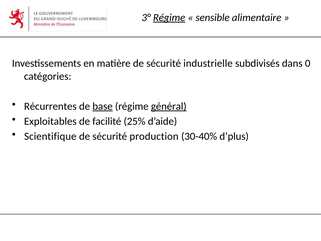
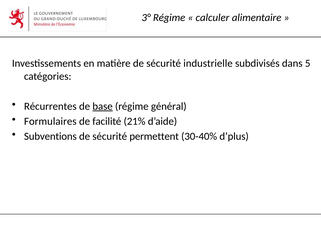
Régime underline: present -> none (169, 18)
sensible: sensible -> calculer (212, 18)
0: 0 -> 5 (308, 63)
général underline: present -> none (169, 106)
Exploitables: Exploitables -> Formulaires (50, 121)
25%: 25% -> 21% (135, 121)
Scientifique: Scientifique -> Subventions (50, 136)
production: production -> permettent (154, 136)
